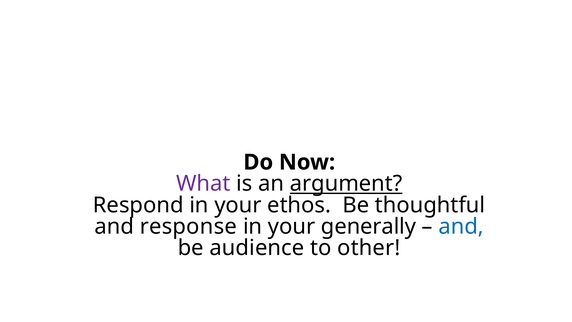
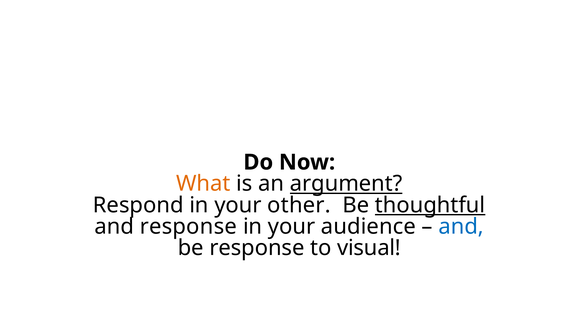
What colour: purple -> orange (203, 184)
ethos: ethos -> other (299, 205)
thoughtful underline: none -> present (430, 205)
generally: generally -> audience (368, 226)
be audience: audience -> response (257, 248)
other: other -> visual (369, 248)
